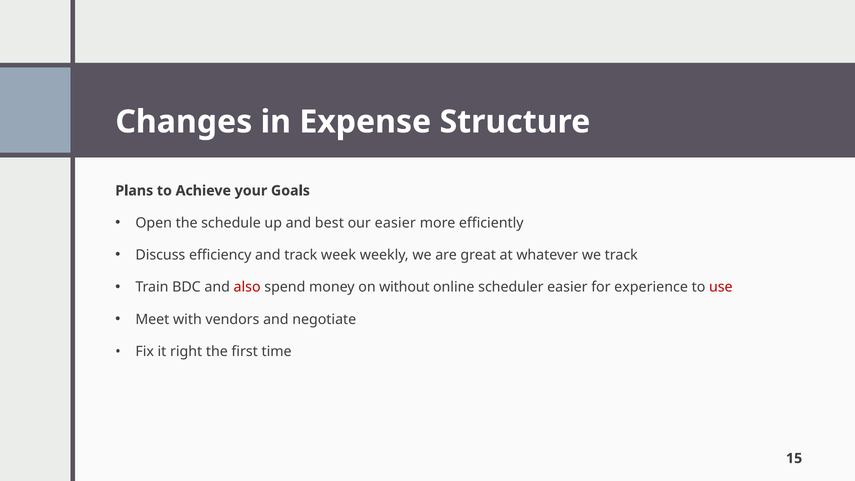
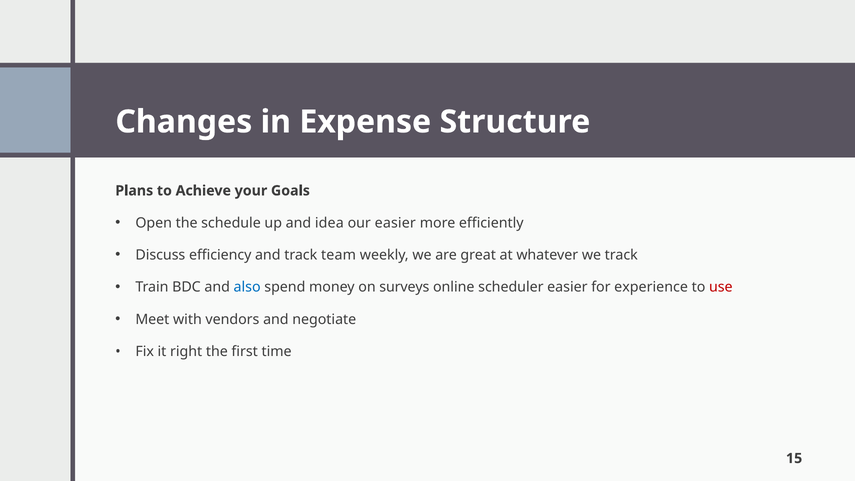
best: best -> idea (329, 223)
week: week -> team (339, 255)
also colour: red -> blue (247, 287)
without: without -> surveys (404, 287)
